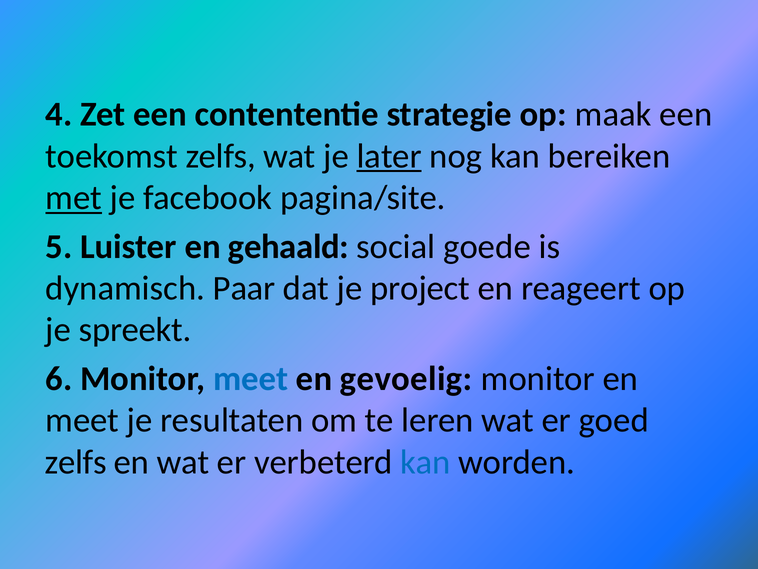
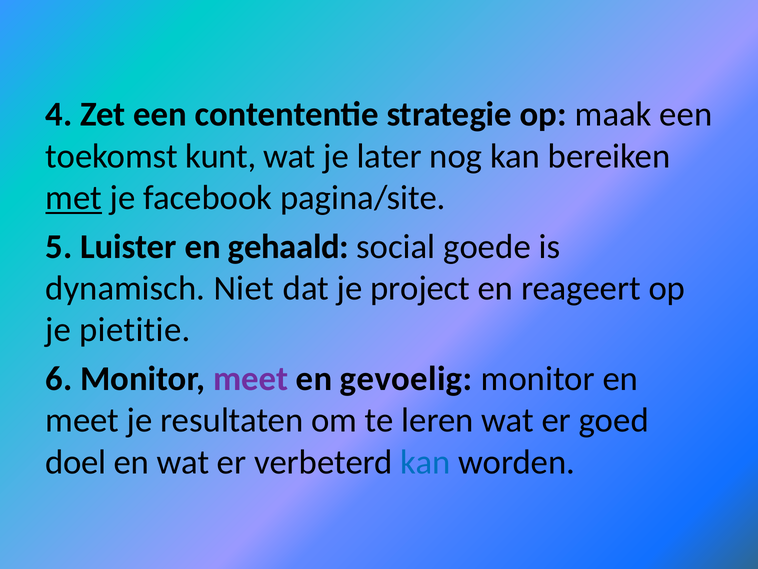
toekomst zelfs: zelfs -> kunt (221, 156)
later underline: present -> none (389, 156)
Paar: Paar -> Niet (244, 288)
spreekt: spreekt -> pietitie (135, 330)
meet colour: blue -> purple (251, 378)
zelfs: zelfs -> doel (76, 462)
